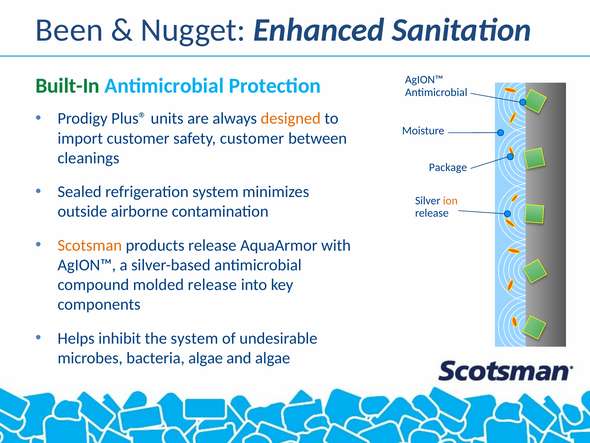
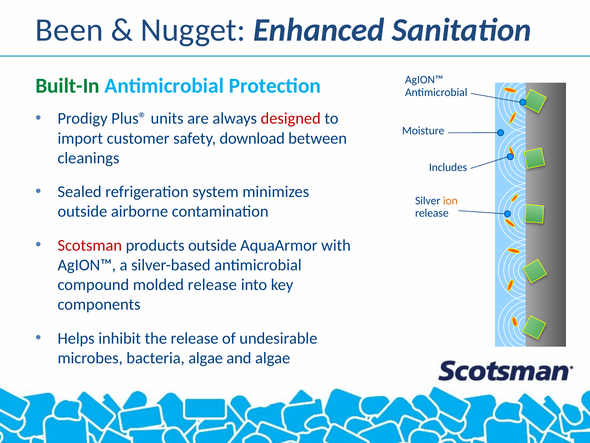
designed colour: orange -> red (291, 118)
safety customer: customer -> download (252, 138)
Package: Package -> Includes (448, 167)
Scotsman colour: orange -> red (90, 245)
products release: release -> outside (212, 245)
the system: system -> release (195, 338)
